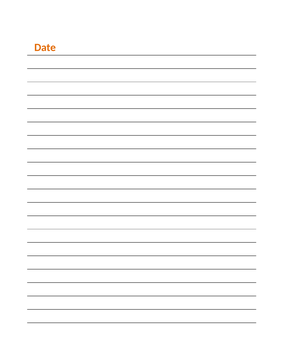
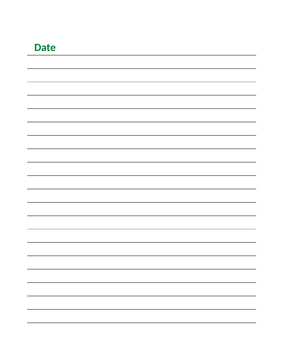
Date colour: orange -> green (45, 48)
